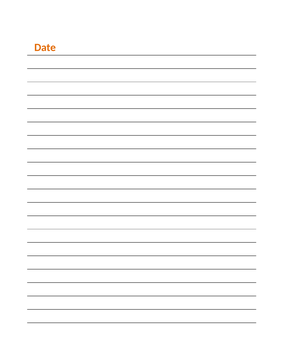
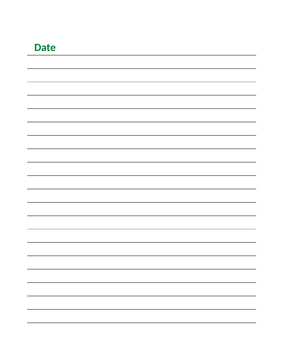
Date colour: orange -> green (45, 48)
